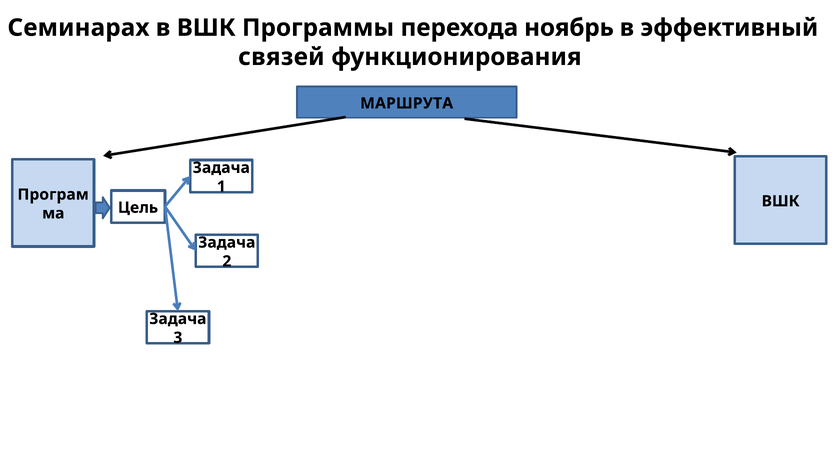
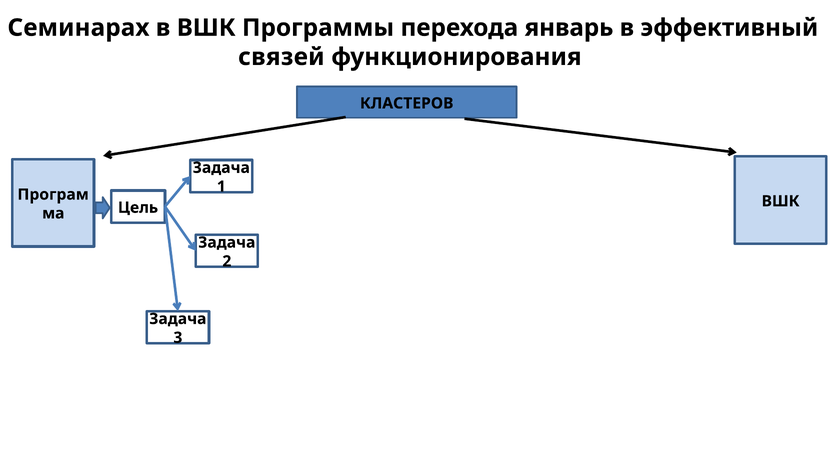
ноябрь: ноябрь -> январь (569, 28)
МАРШРУТА: МАРШРУТА -> КЛАСТЕРОВ (407, 103)
